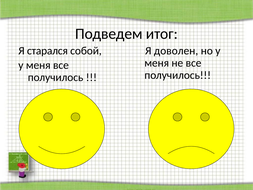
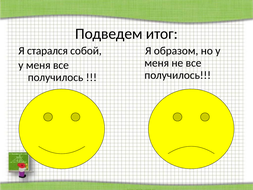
доволен: доволен -> образом (176, 51)
